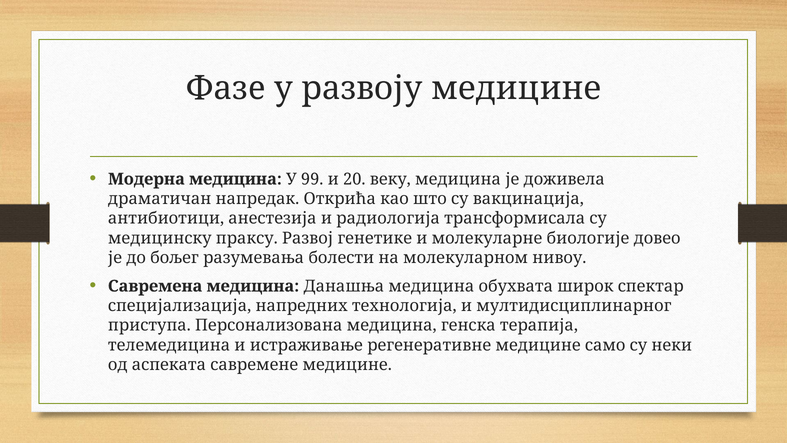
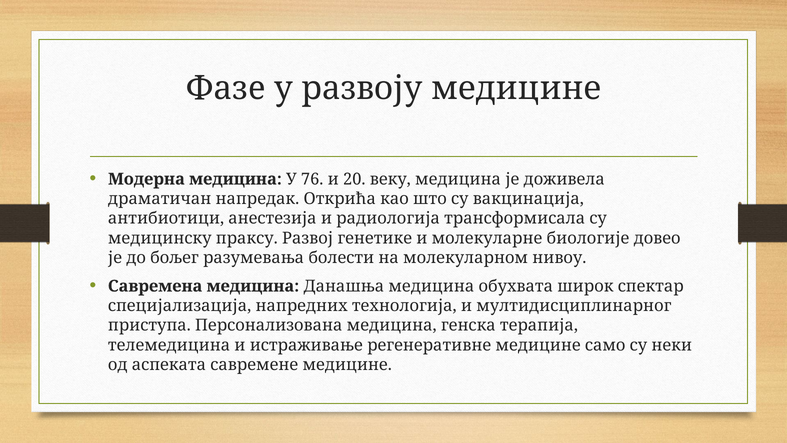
99: 99 -> 76 (312, 179)
